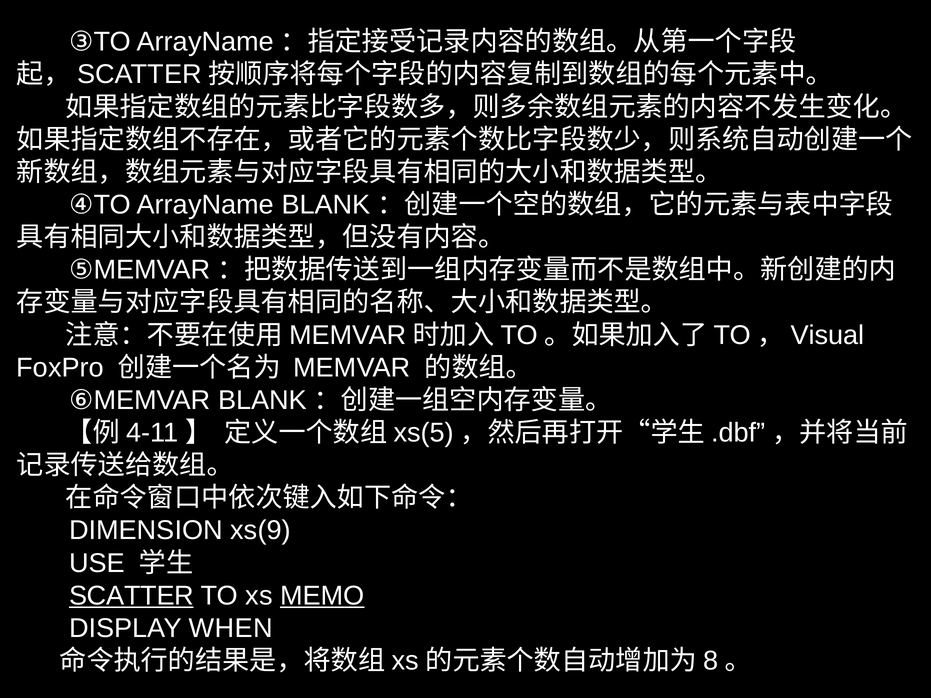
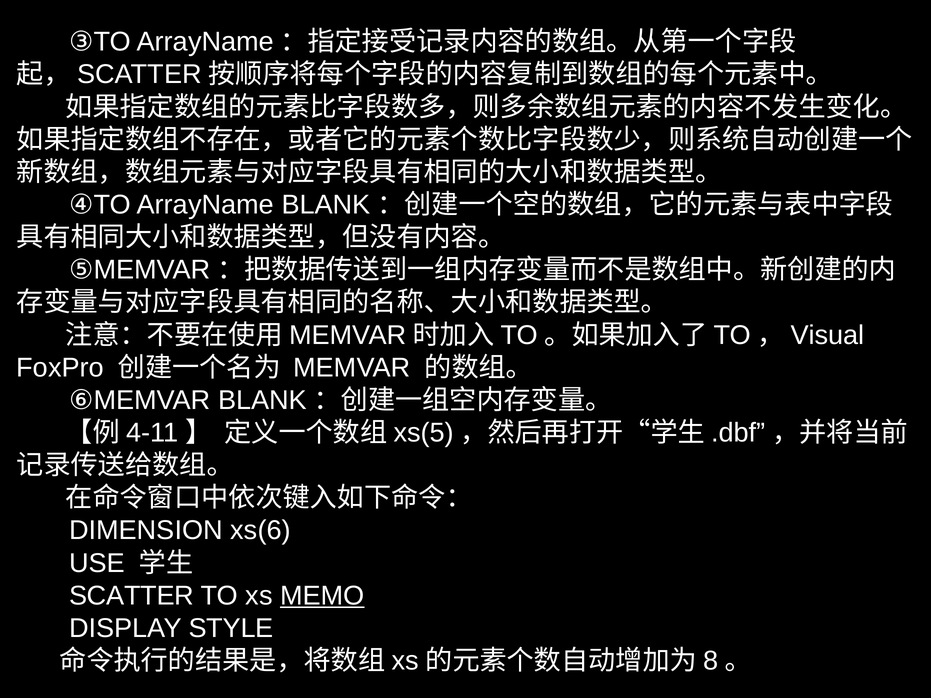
xs(9: xs(9 -> xs(6 (261, 531)
SCATTER underline: present -> none (132, 596)
WHEN: WHEN -> STYLE (231, 628)
